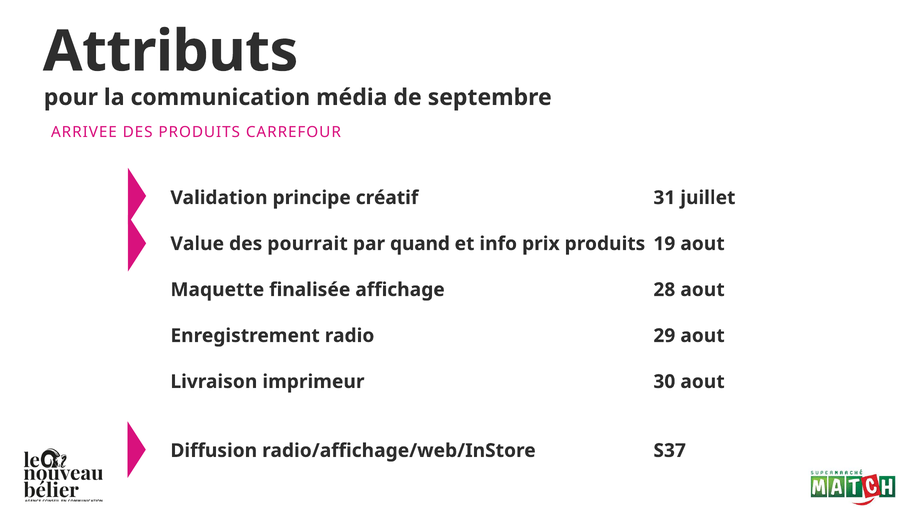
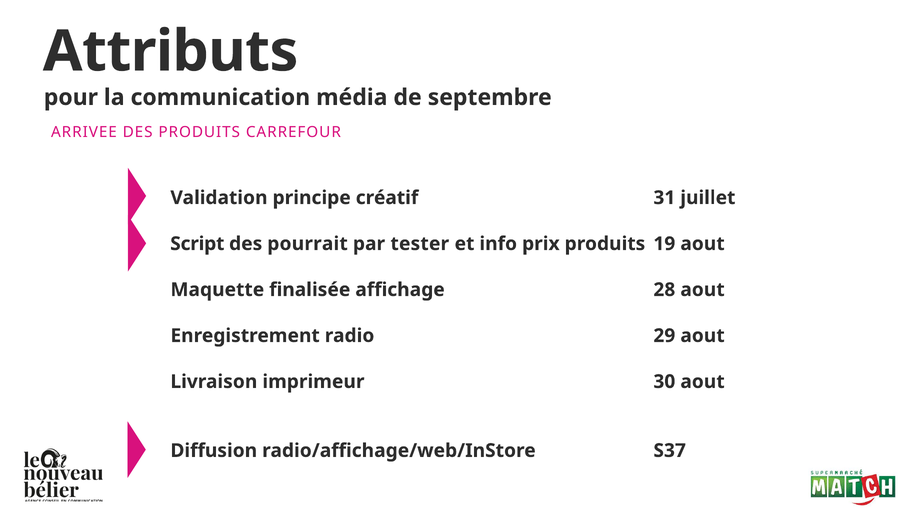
Value: Value -> Script (197, 244)
quand: quand -> tester (420, 244)
